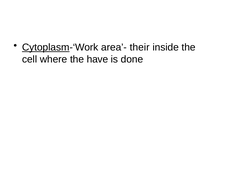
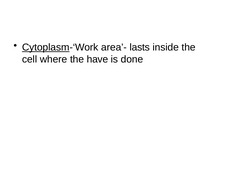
their: their -> lasts (140, 47)
